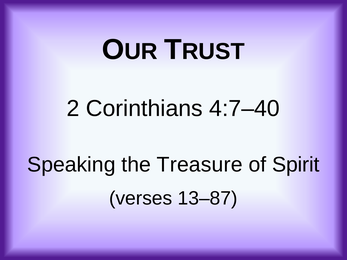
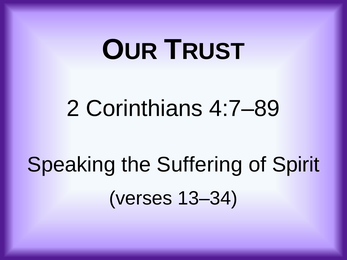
4:7–40: 4:7–40 -> 4:7–89 (245, 109)
Treasure: Treasure -> Suffering (200, 165)
13–87: 13–87 -> 13–34 (208, 199)
